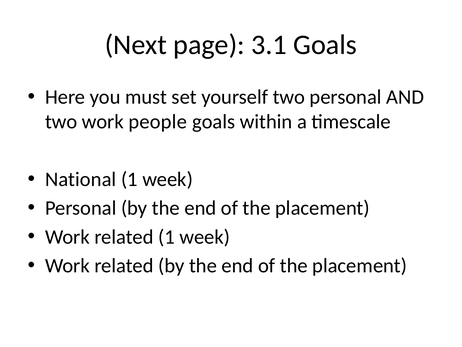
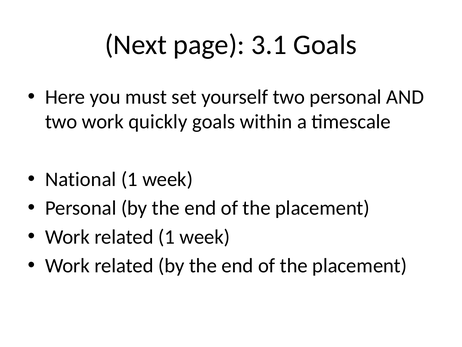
people: people -> quickly (158, 122)
